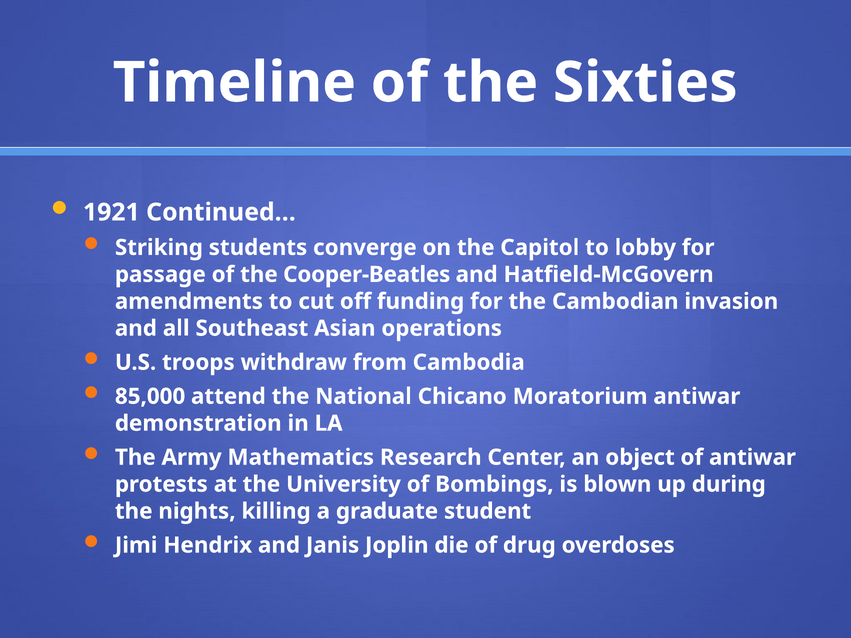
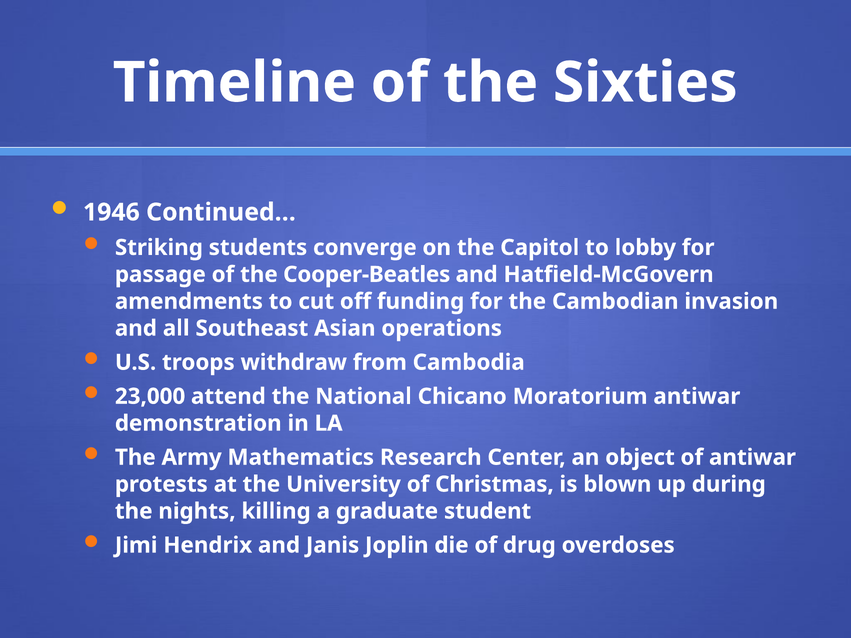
1921: 1921 -> 1946 (111, 212)
85,000: 85,000 -> 23,000 (150, 397)
Bombings: Bombings -> Christmas (494, 484)
